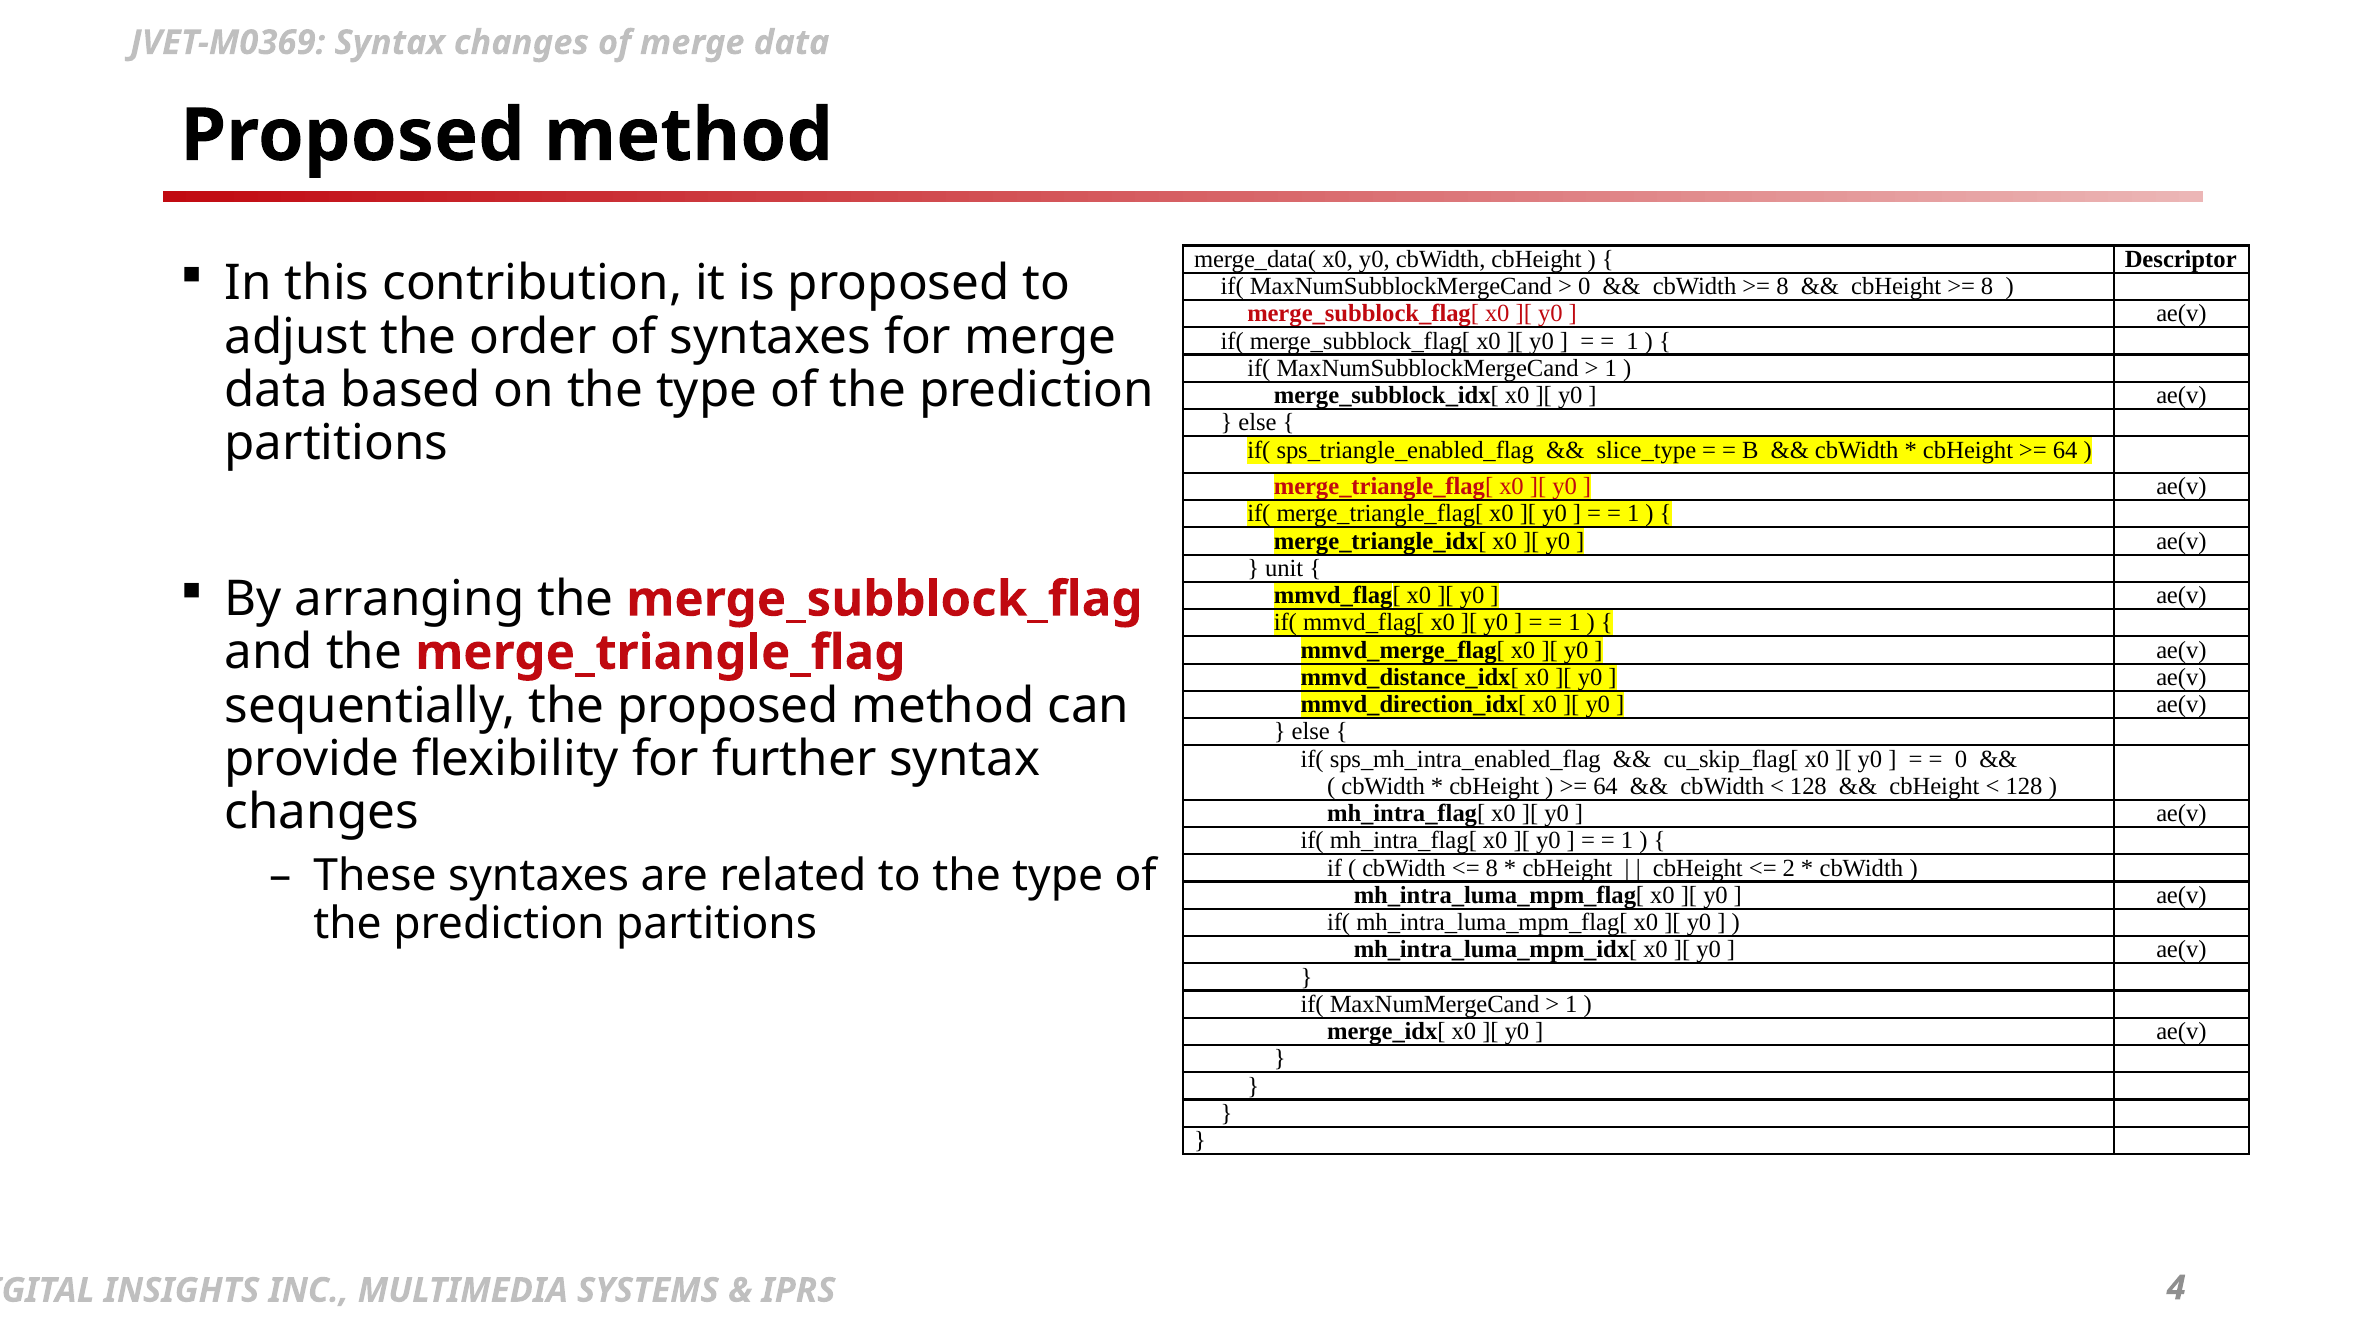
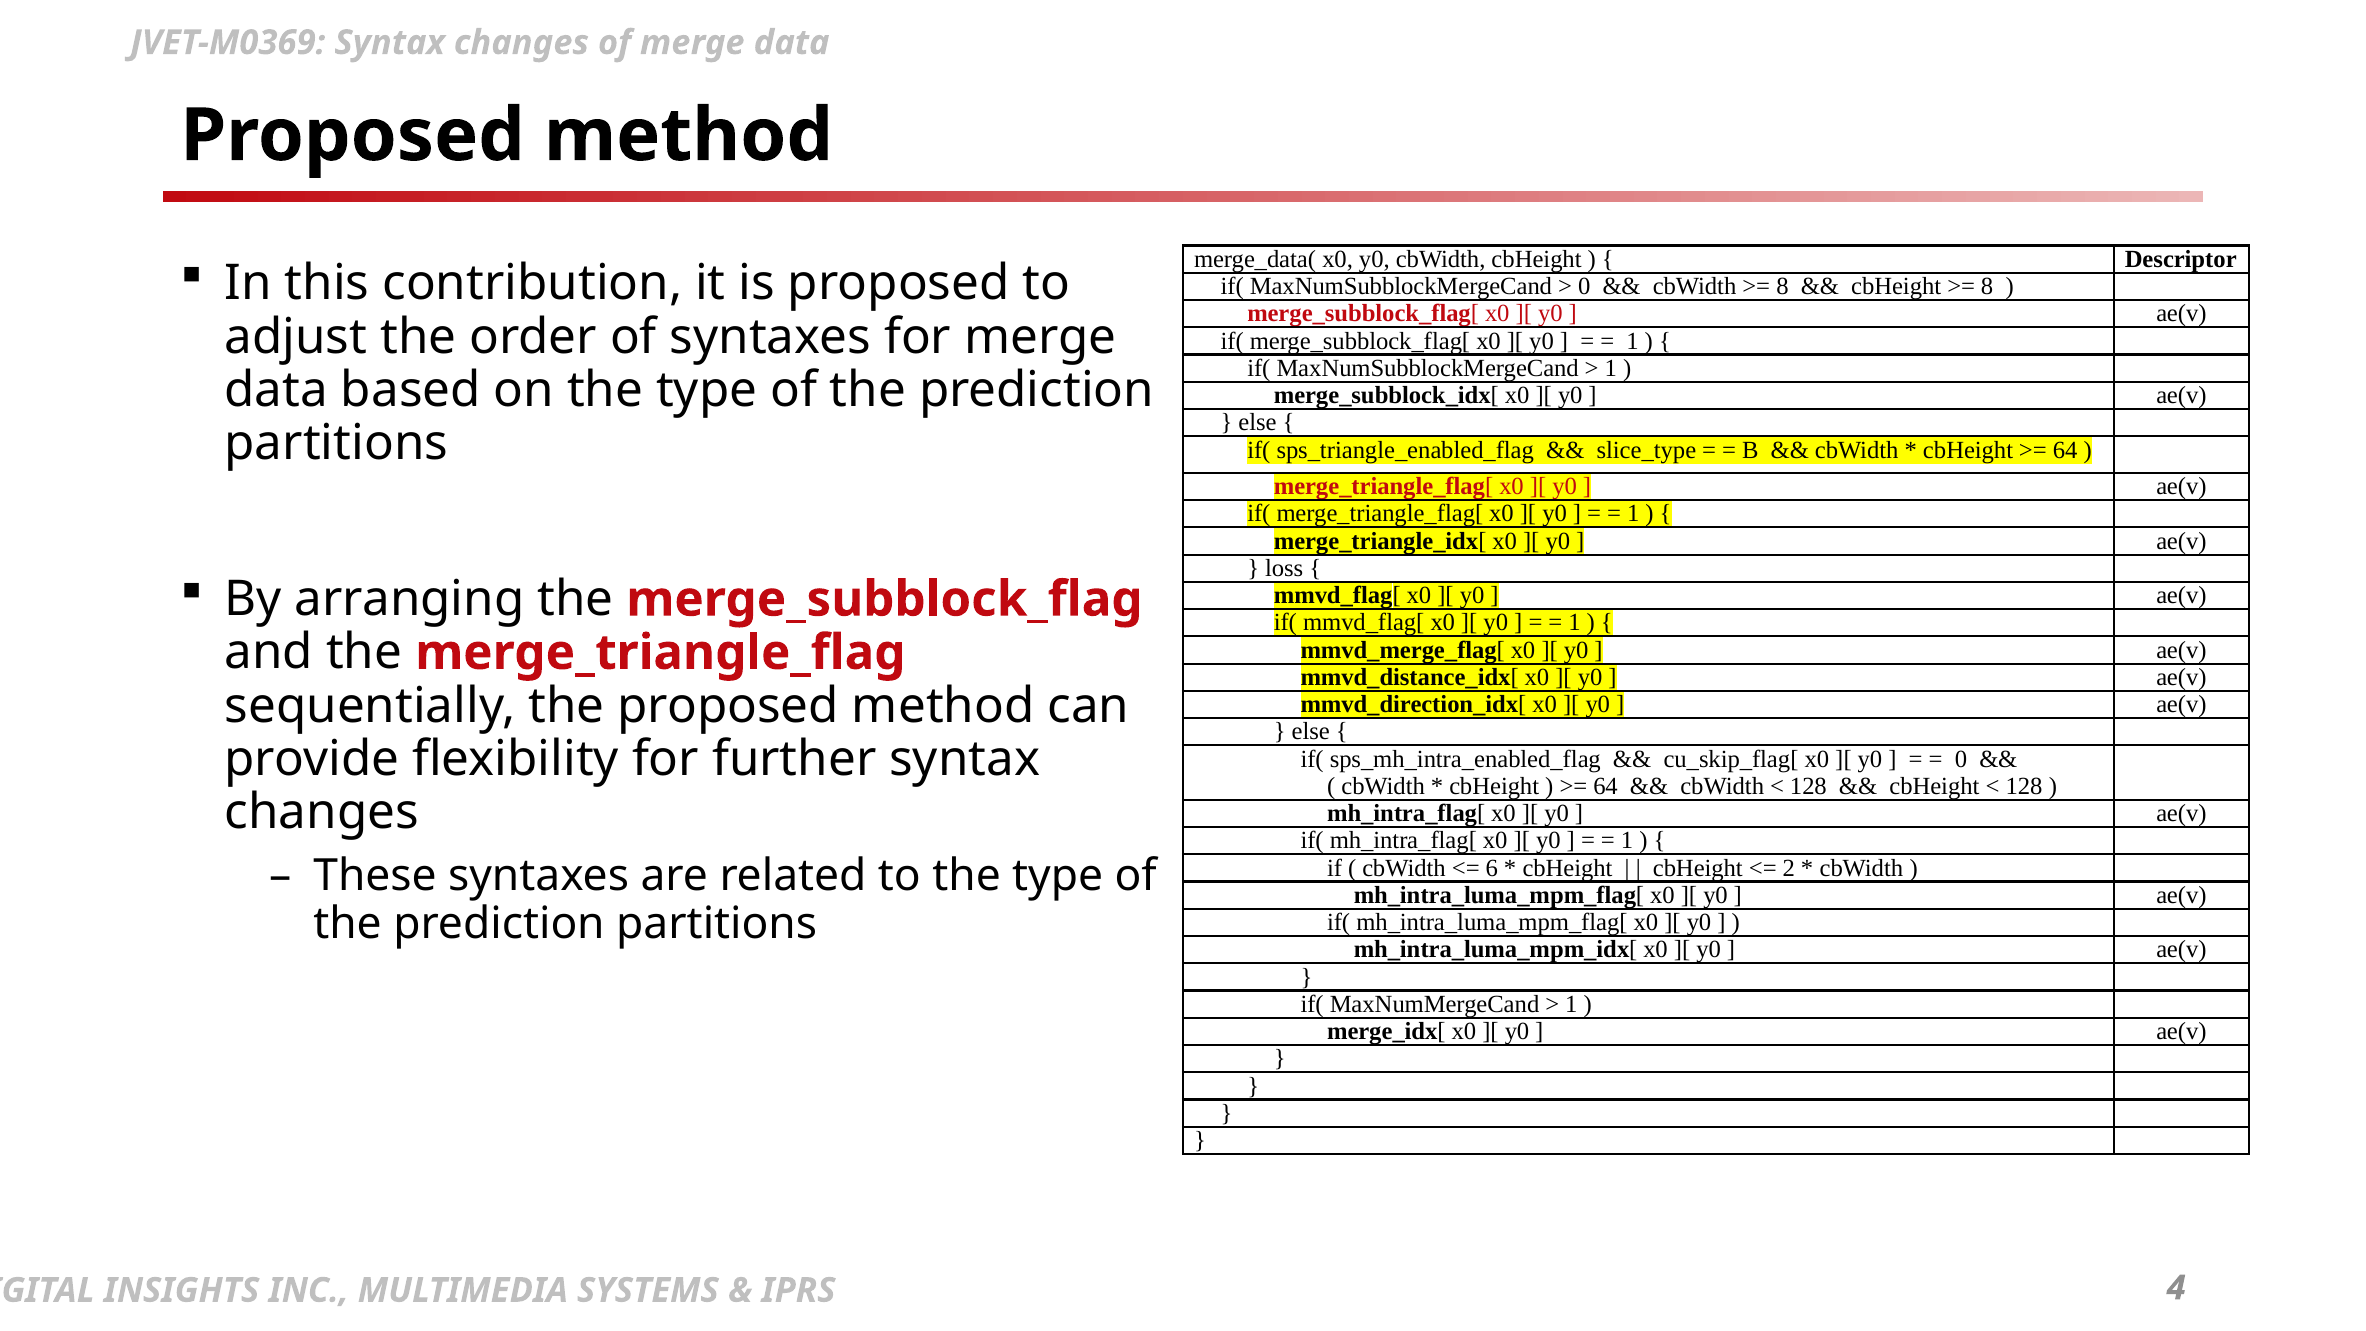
unit: unit -> loss (1284, 568)
8: 8 -> 6 (1492, 868)
